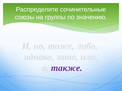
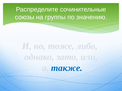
также colour: purple -> blue (67, 68)
